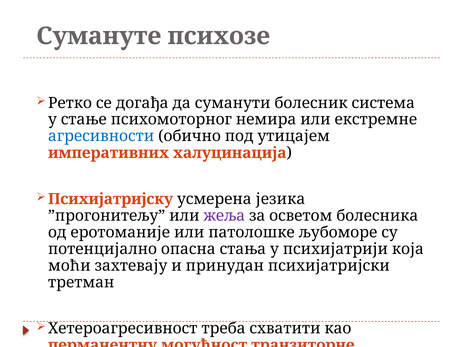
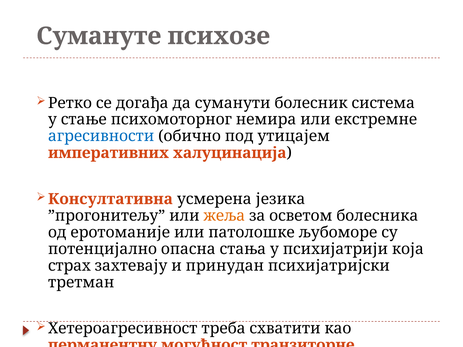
Психијатријску: Психијатријску -> Консултативна (110, 199)
жеља colour: purple -> orange (224, 216)
моћи: моћи -> страх (69, 266)
